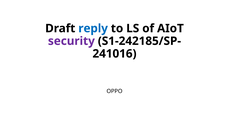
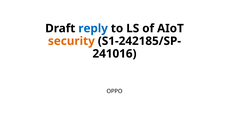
security colour: purple -> orange (71, 41)
